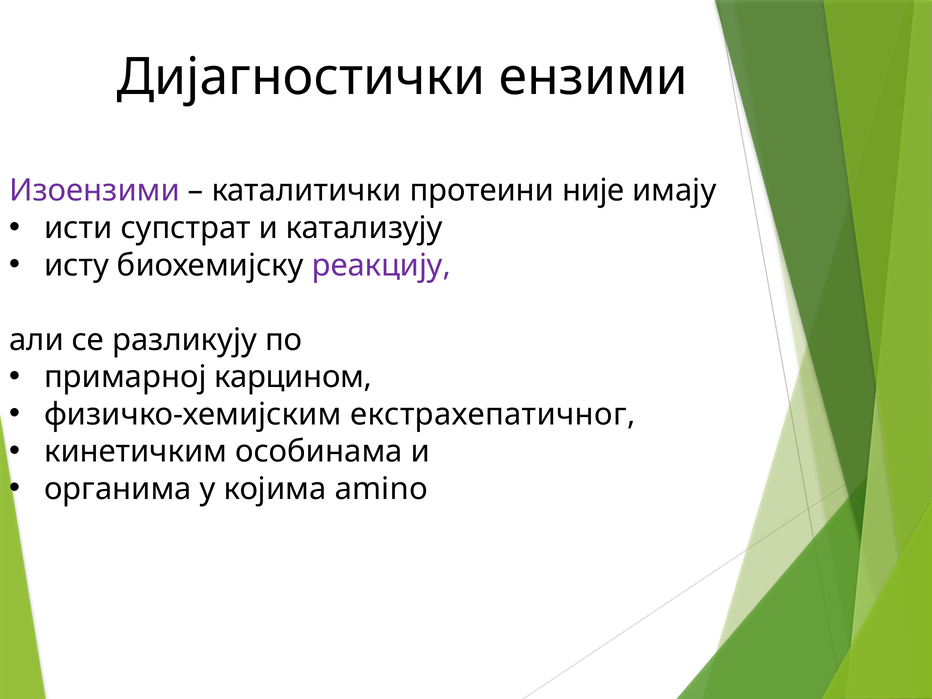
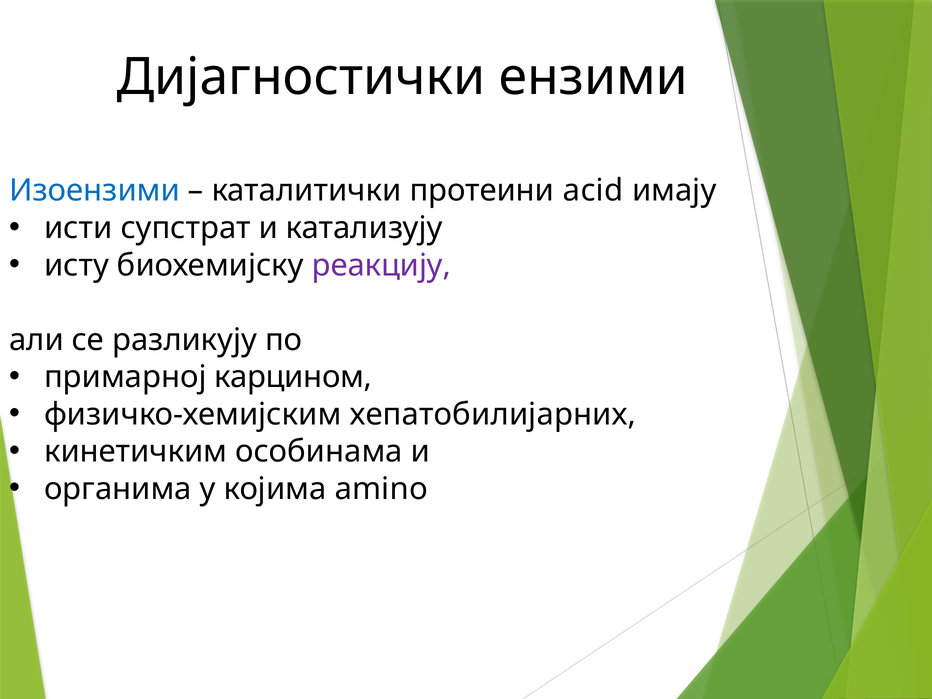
Изоензими colour: purple -> blue (95, 191)
није: није -> acid (593, 191)
екстрахепатичног: екстрахепатичног -> хепатобилијарних (493, 414)
